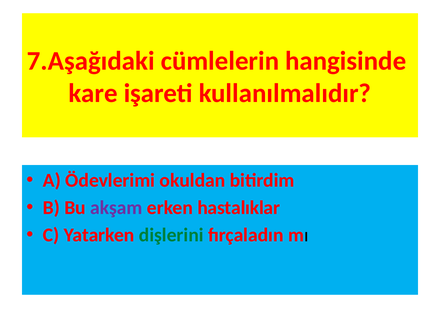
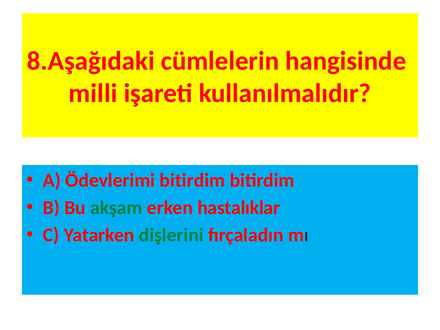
7.Aşağıdaki: 7.Aşağıdaki -> 8.Aşağıdaki (91, 61)
kare: kare -> milli (93, 93)
Ödevlerimi okuldan: okuldan -> bitirdim (192, 180)
akşam colour: purple -> green (116, 208)
